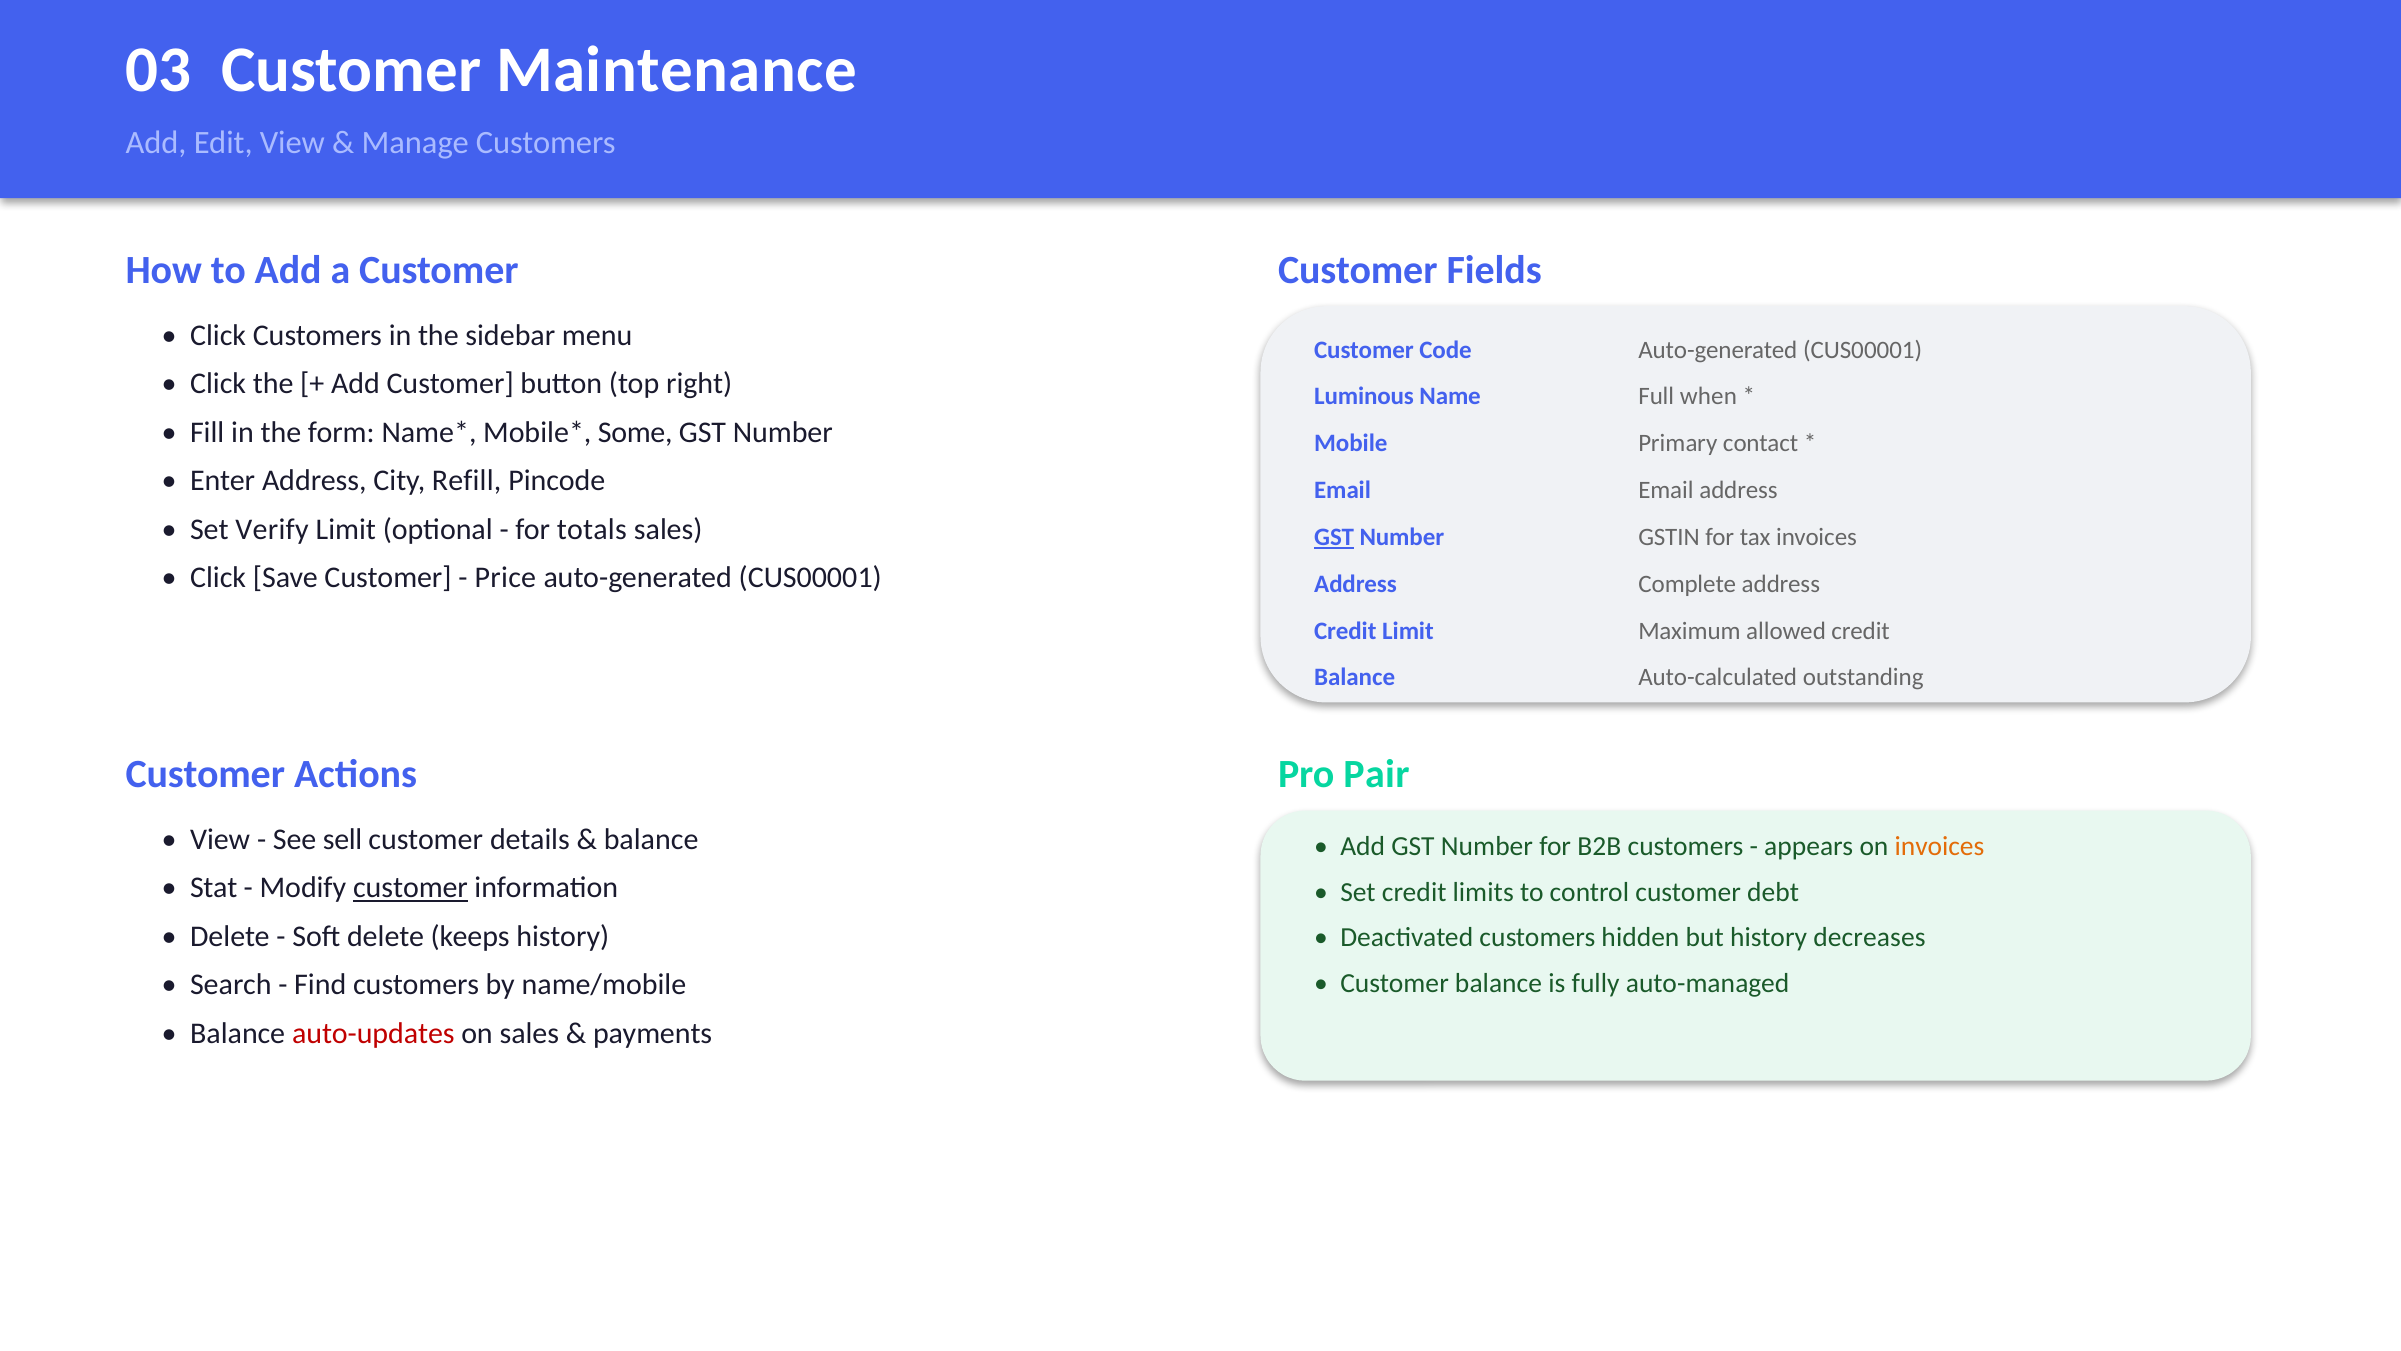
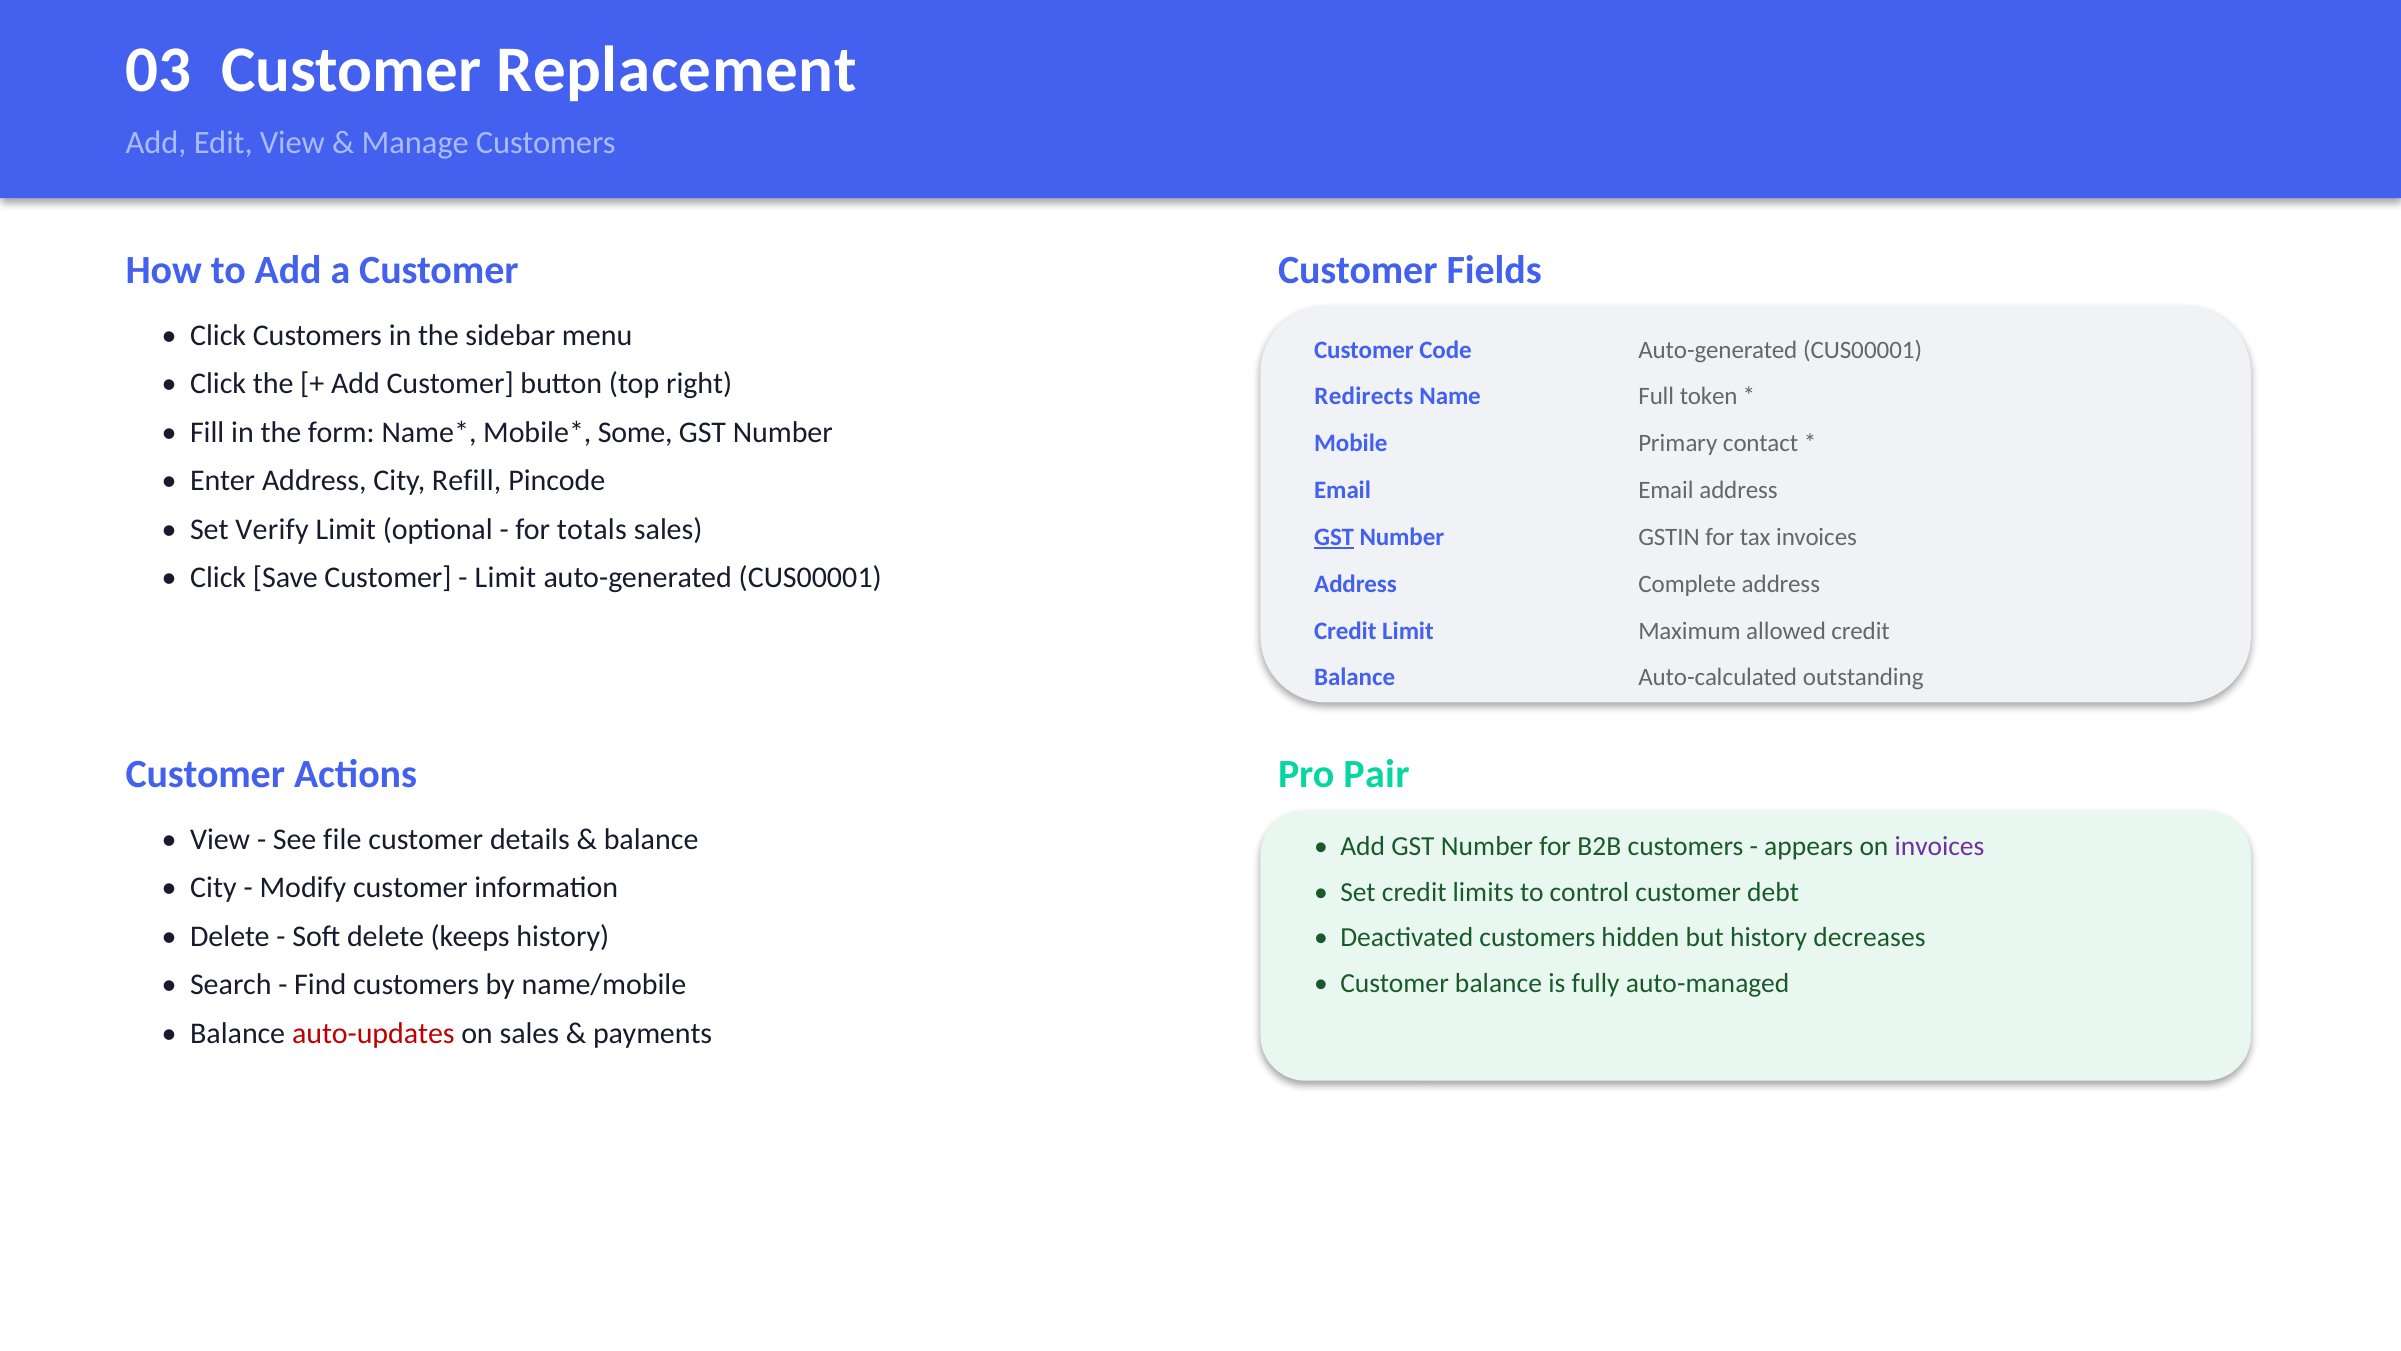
Maintenance: Maintenance -> Replacement (676, 70)
Luminous: Luminous -> Redirects (1364, 396)
when: when -> token (1709, 396)
Price: Price -> Limit (505, 577)
sell: sell -> file (342, 839)
invoices colour: orange -> purple (1939, 847)
Stat: Stat -> City (213, 888)
customer underline: present -> none (411, 888)
